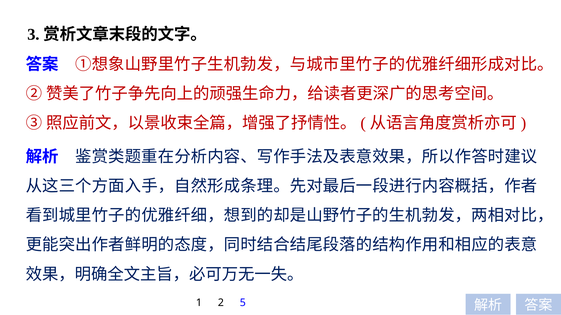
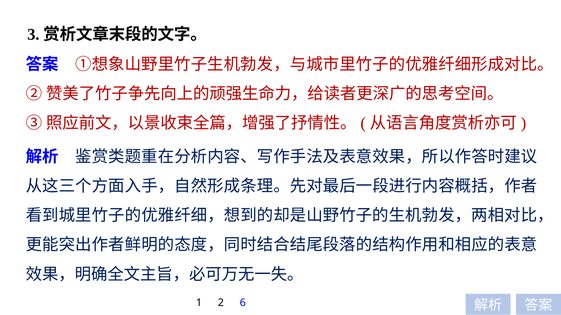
5: 5 -> 6 (243, 303)
